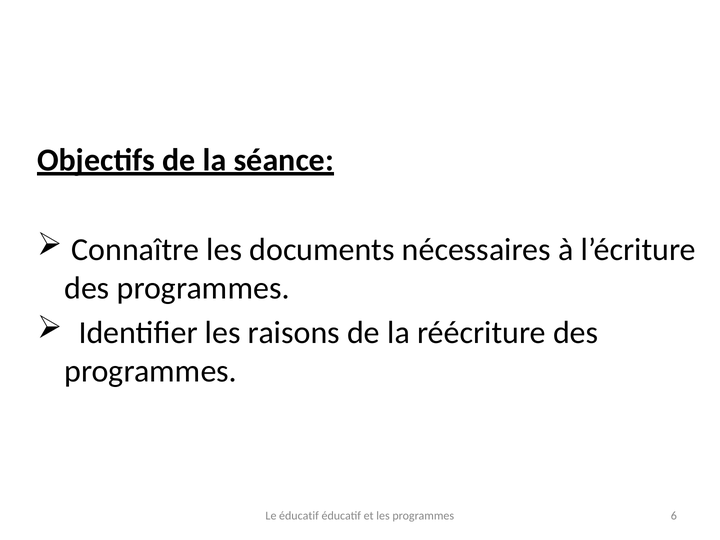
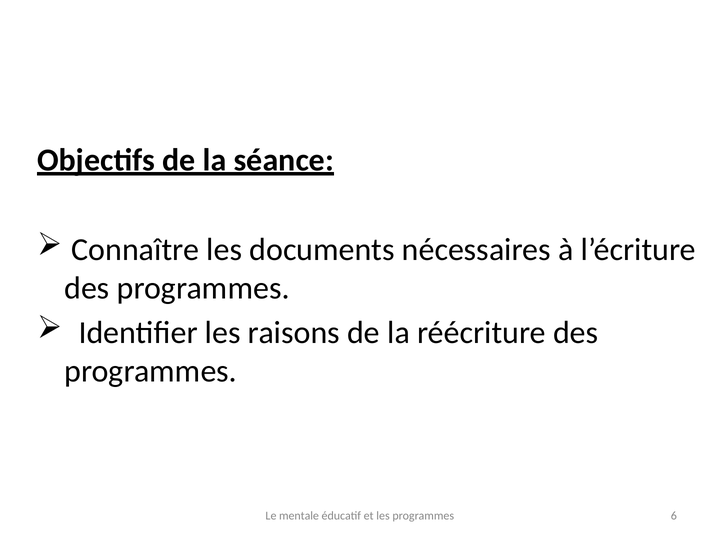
Le éducatif: éducatif -> mentale (299, 516)
